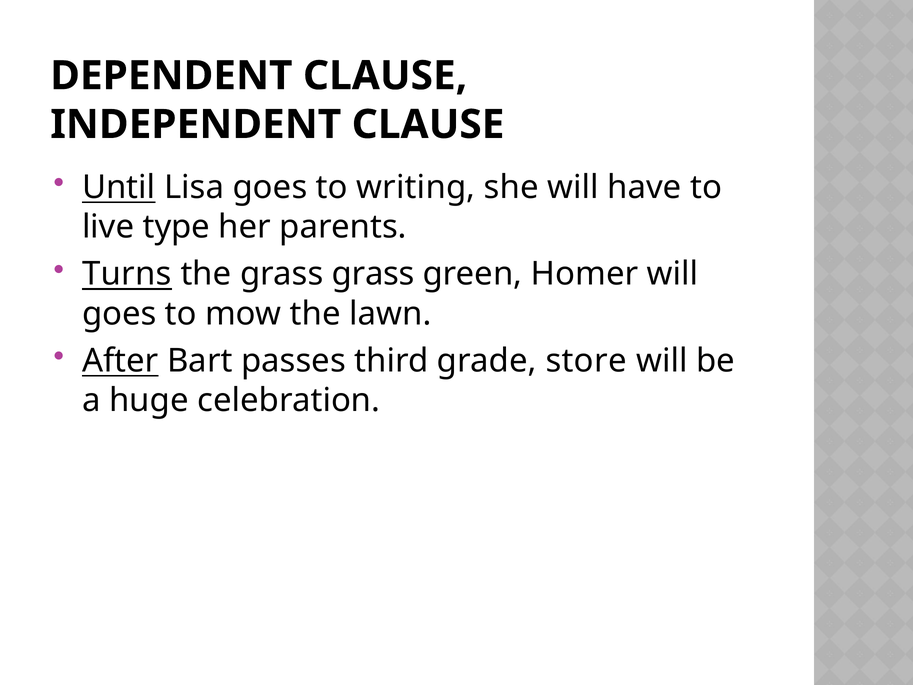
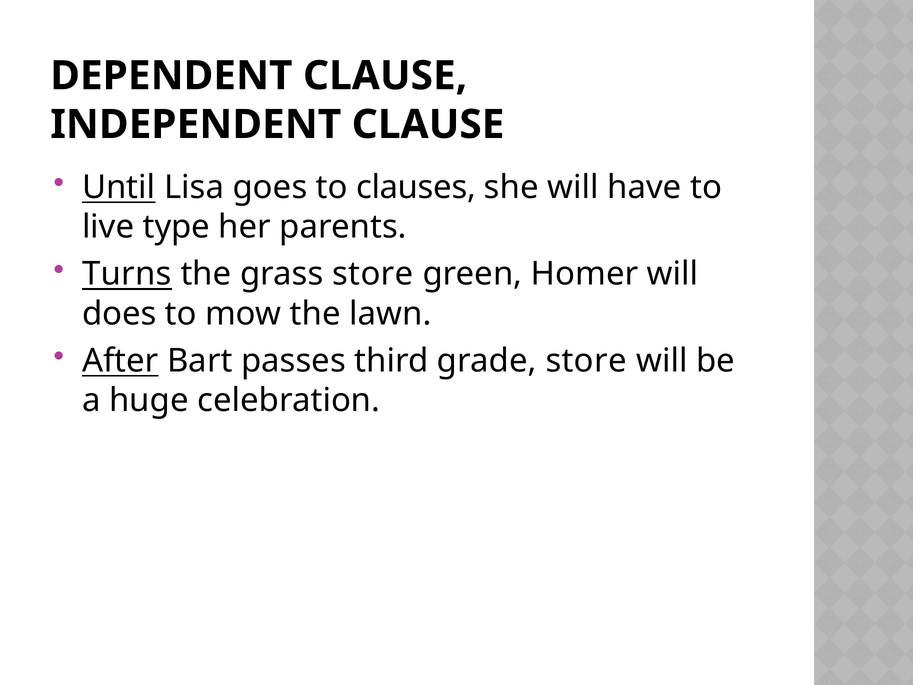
writing: writing -> clauses (416, 187)
grass grass: grass -> store (373, 274)
goes: goes -> does (119, 314)
